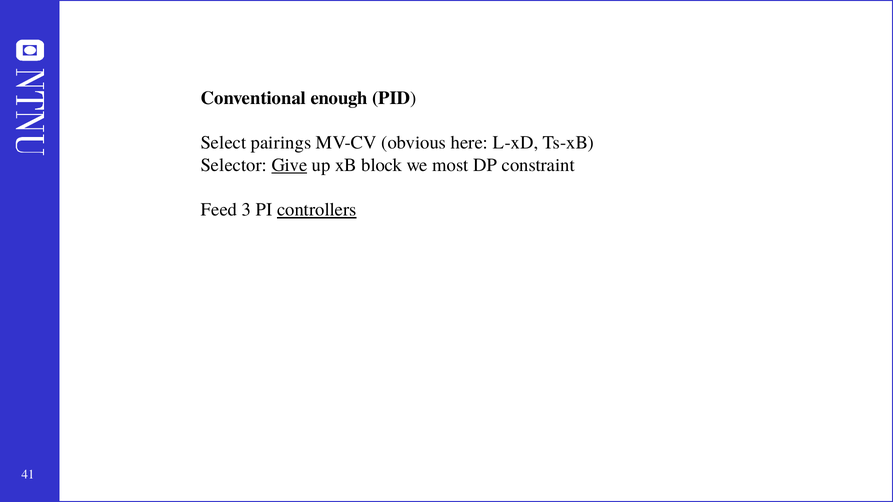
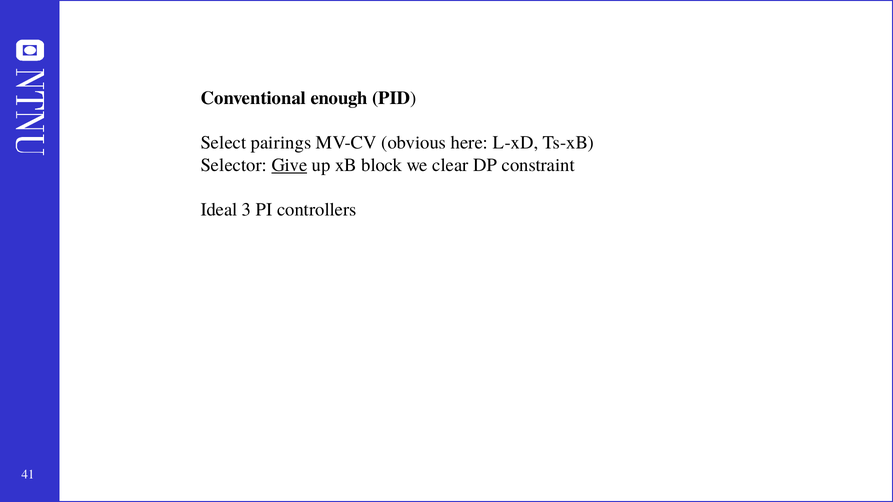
most: most -> clear (450, 165)
Feed: Feed -> Ideal (219, 210)
controllers underline: present -> none (317, 210)
